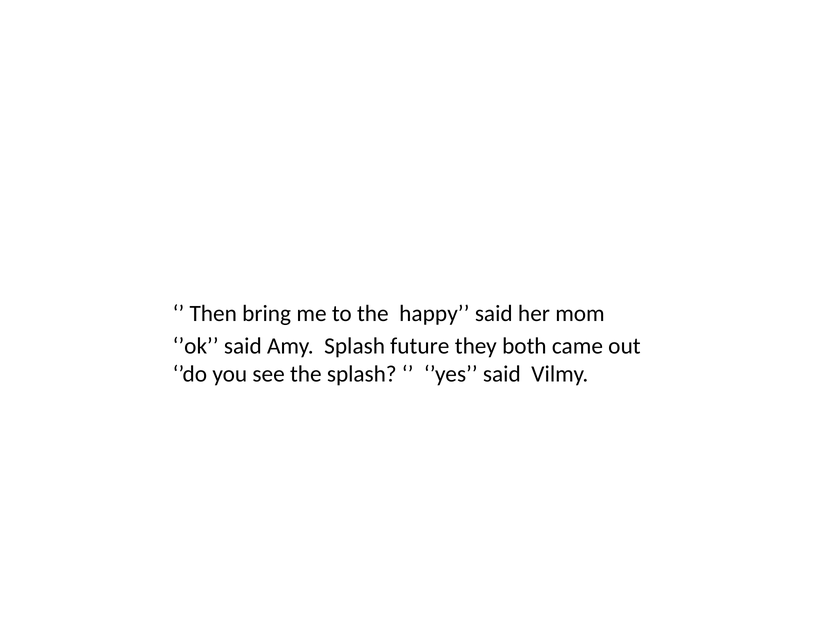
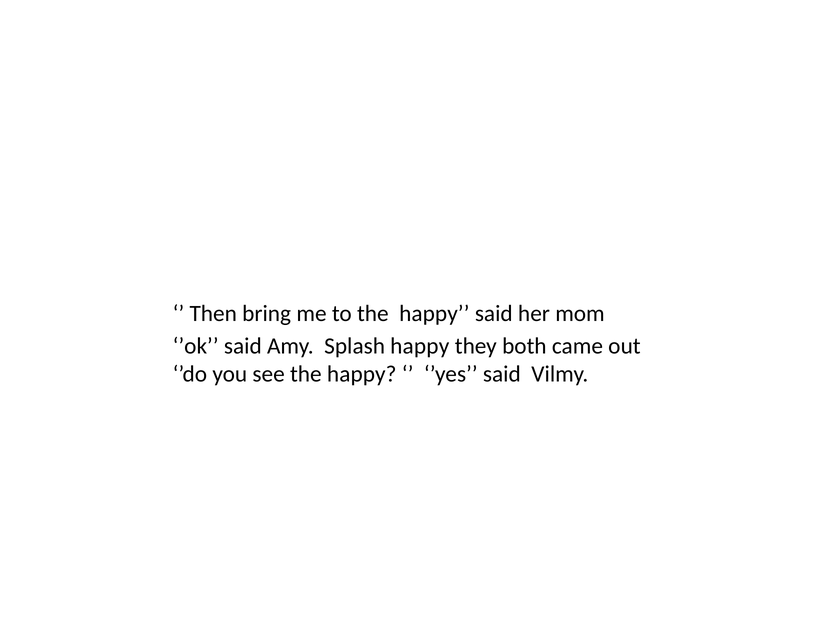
Splash future: future -> happy (420, 346)
see the splash: splash -> happy (362, 374)
